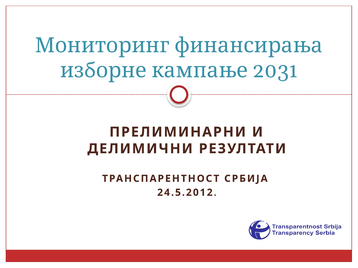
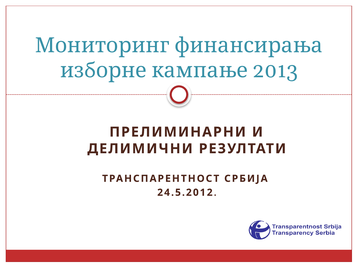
2031: 2031 -> 2013 (275, 71)
